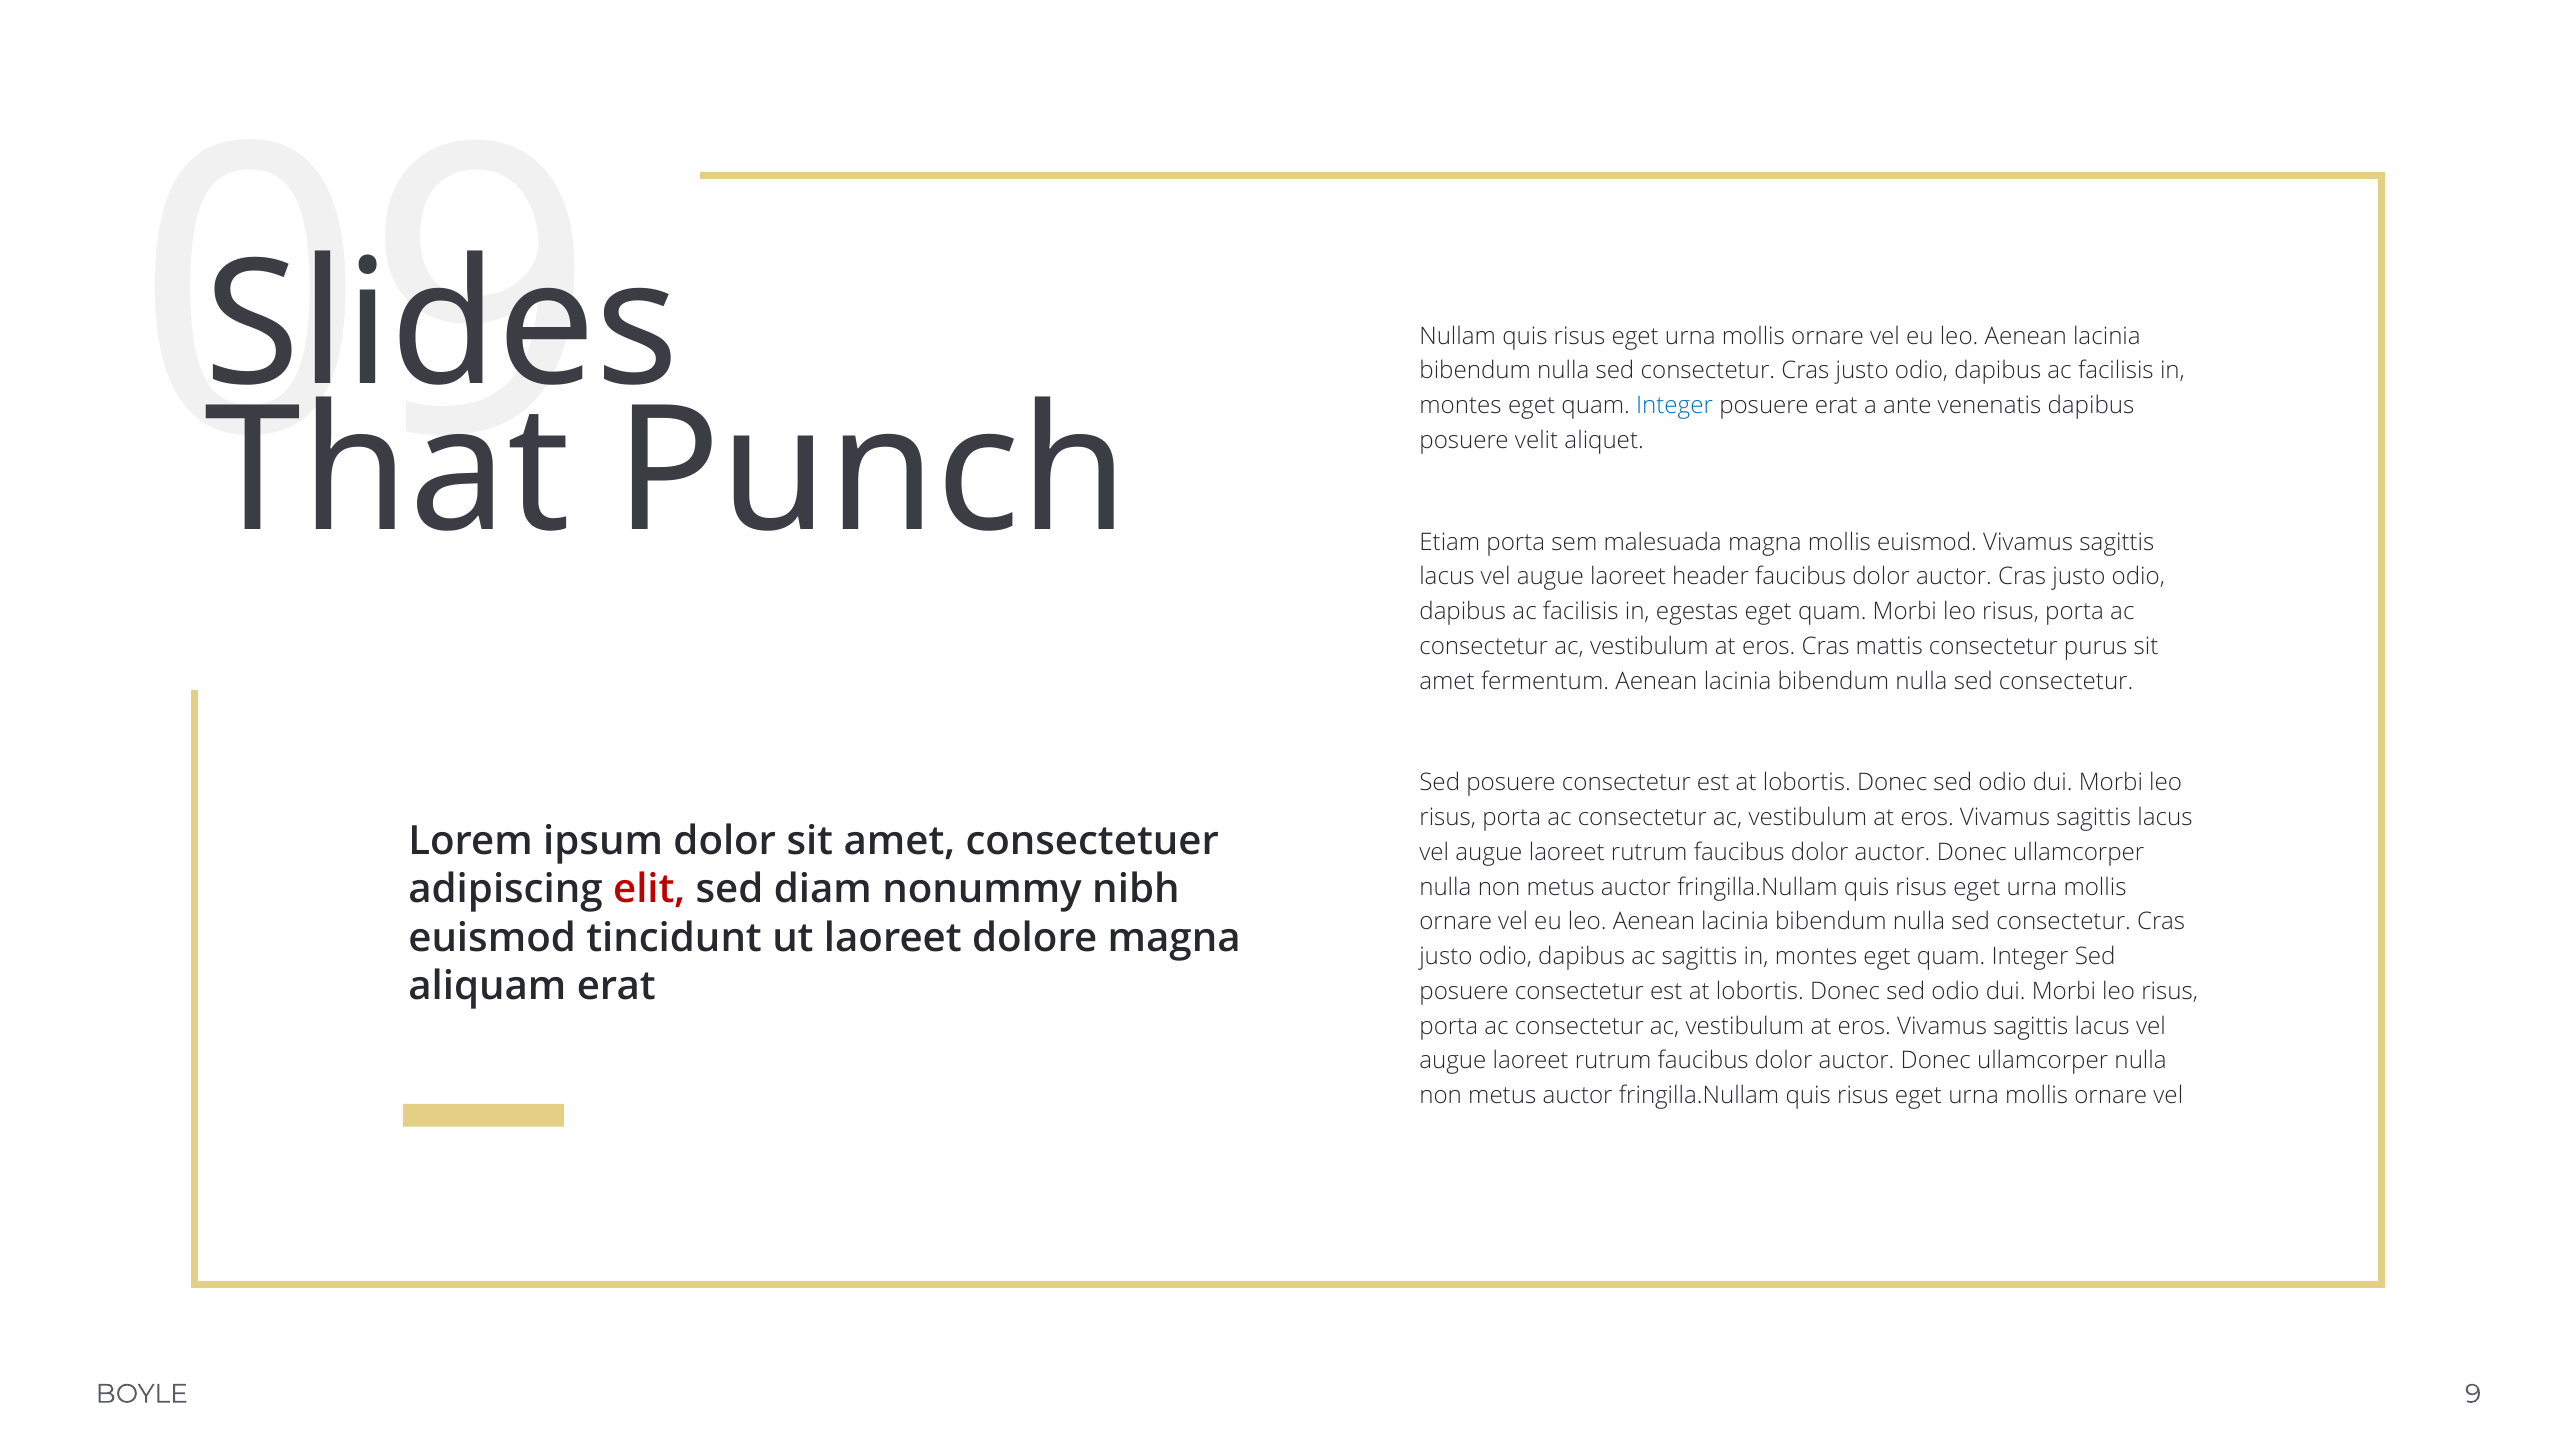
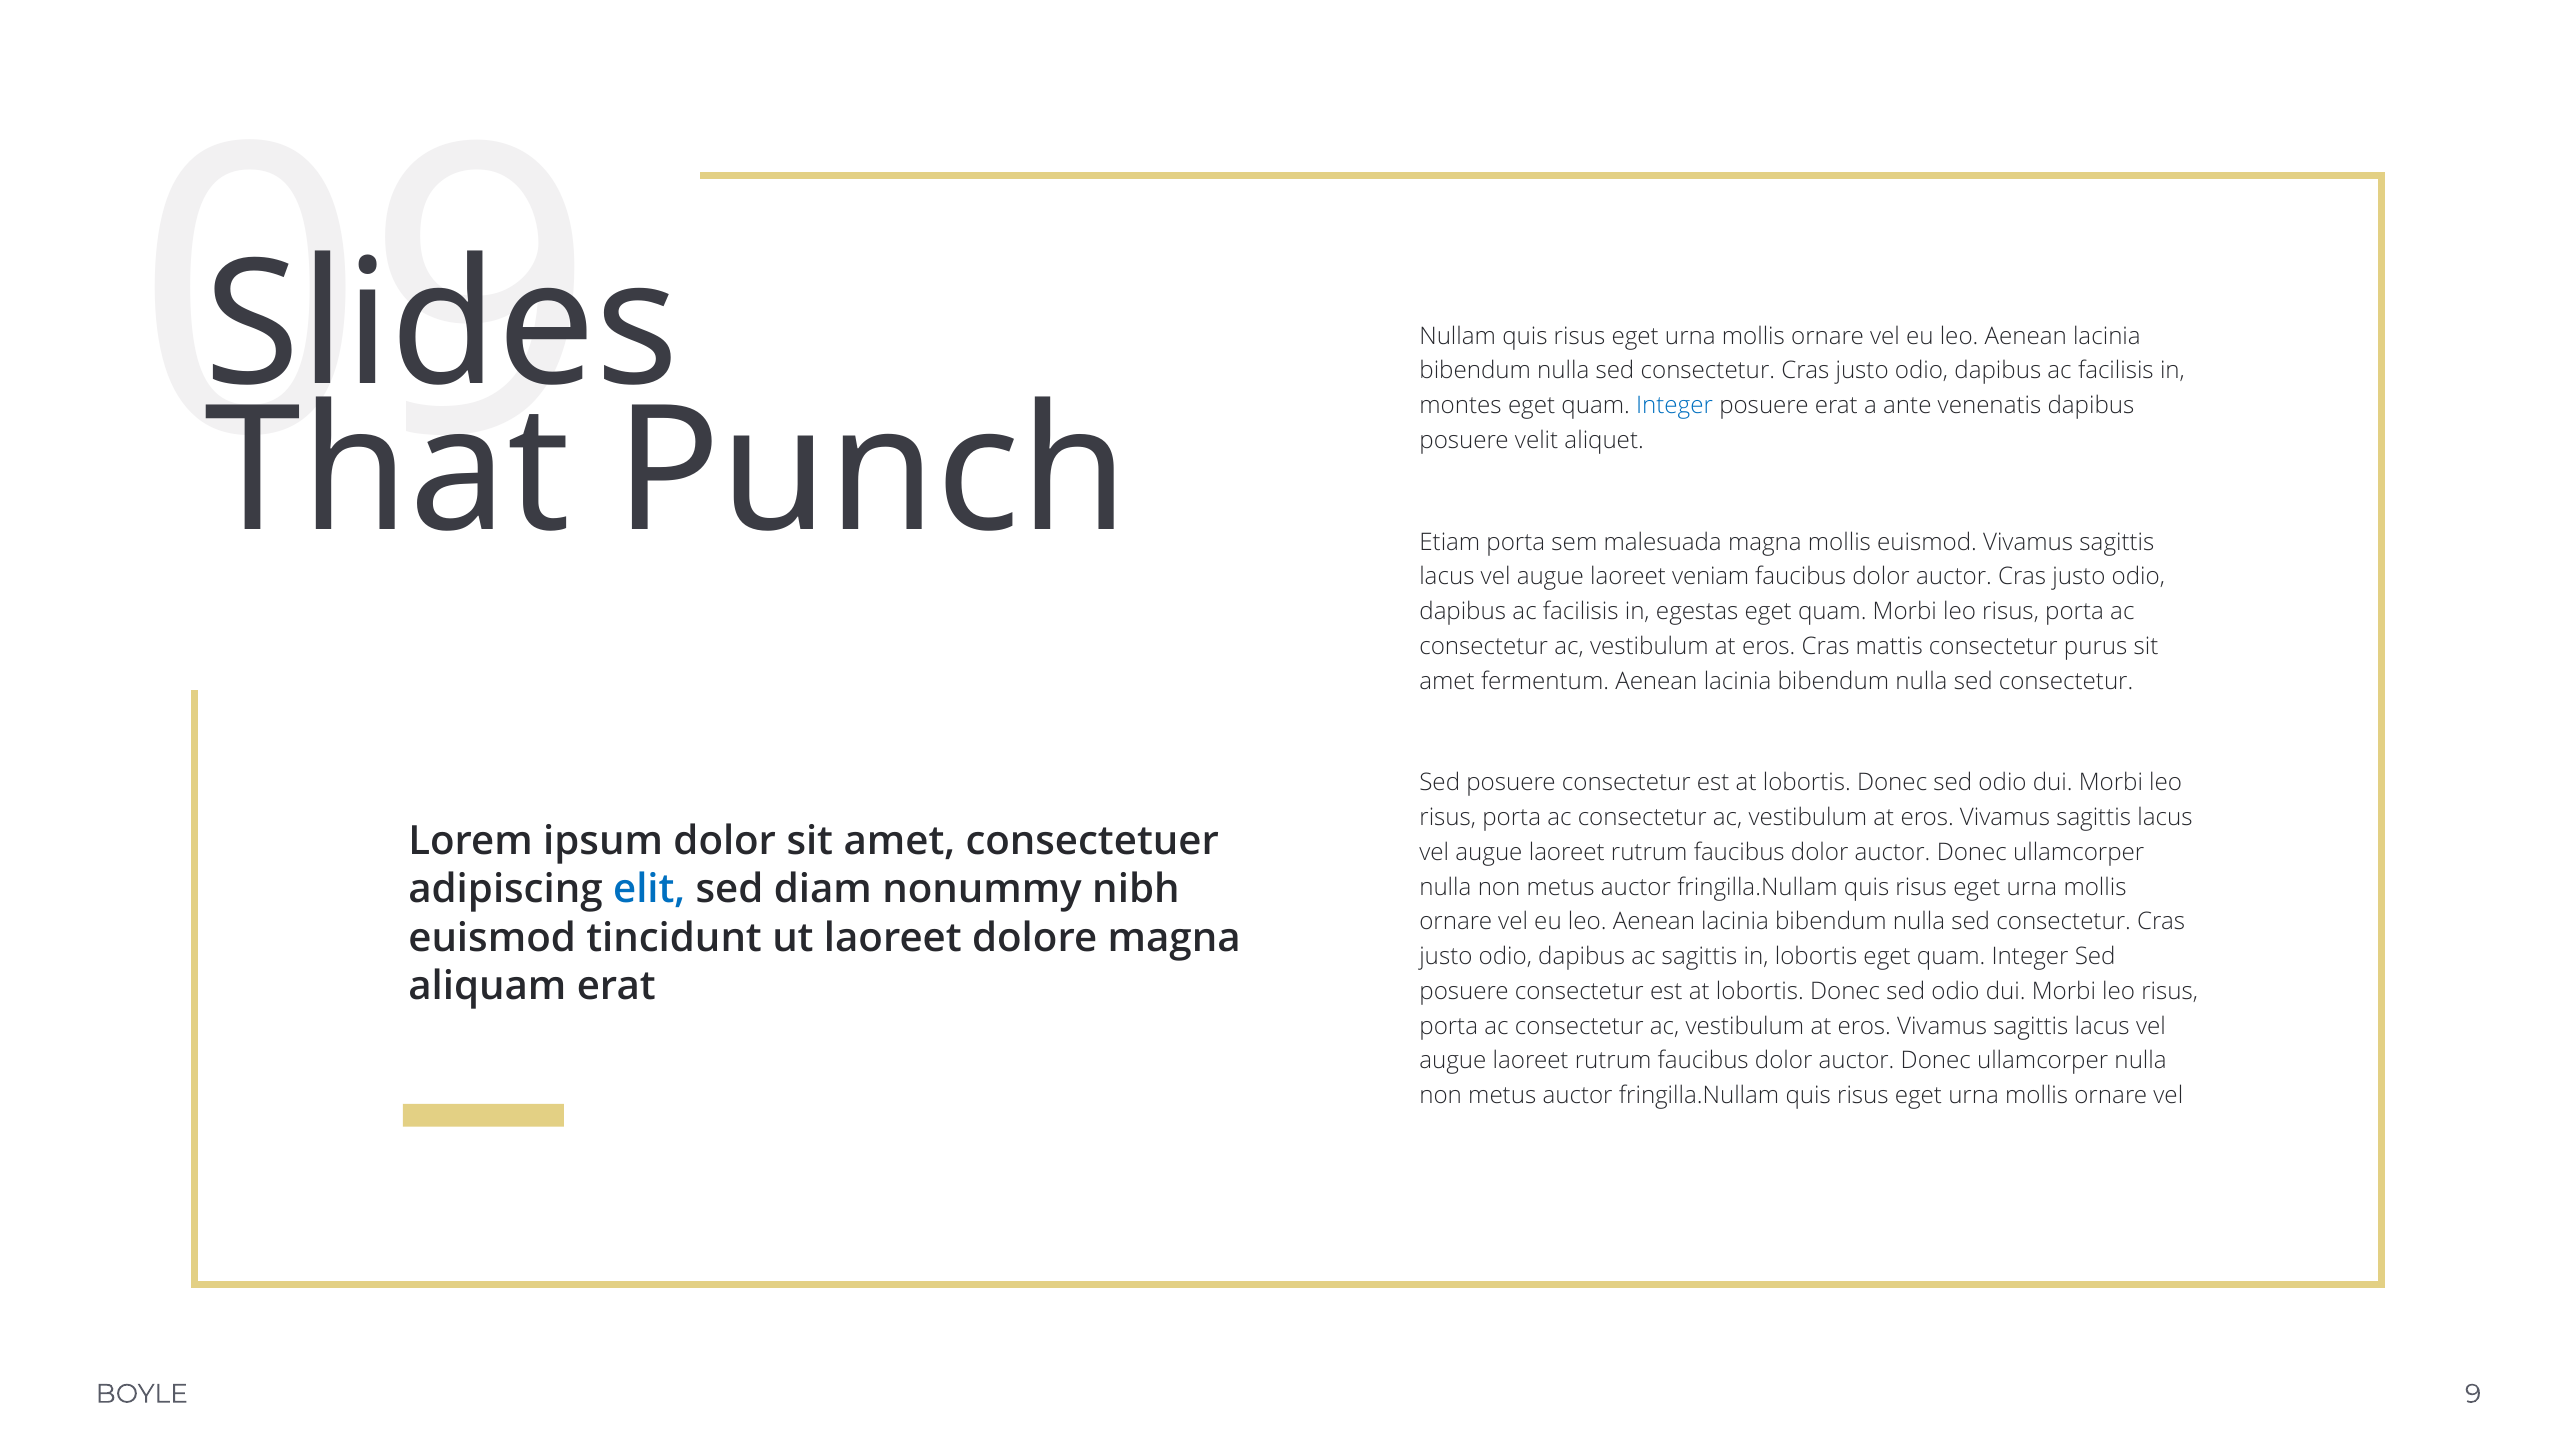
header: header -> veniam (1711, 577)
elit colour: red -> blue (649, 890)
montes: montes -> lobortis (1816, 957)
